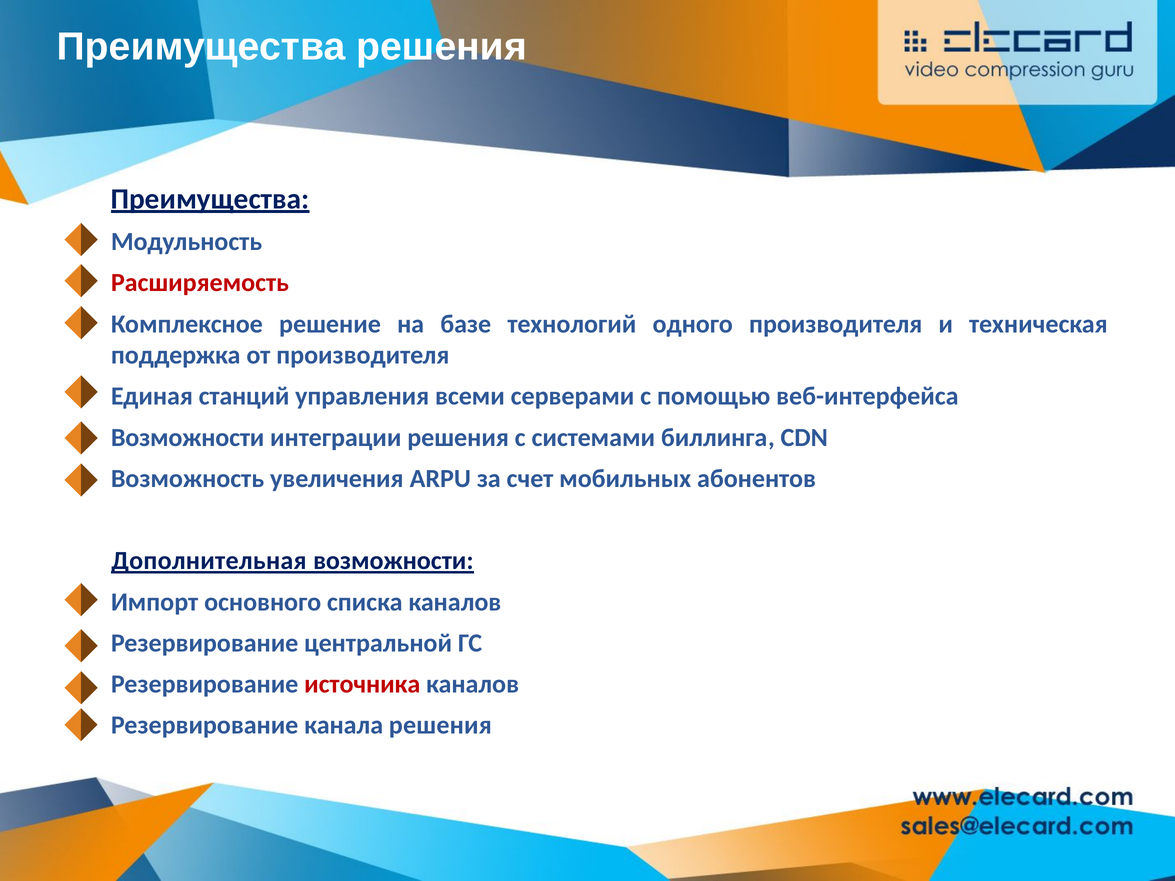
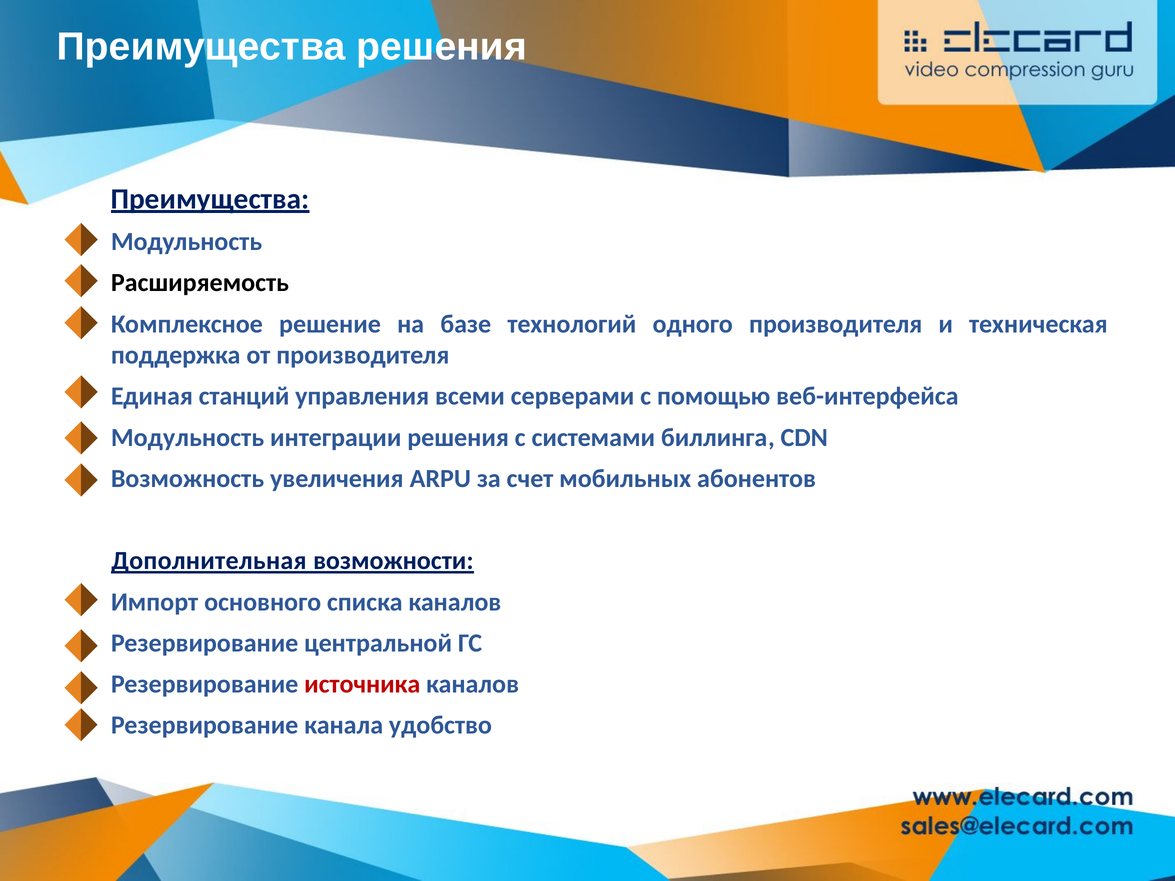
Расширяемость colour: red -> black (200, 283)
Возможности: Возможности -> Модульность (188, 438)
канала решения: решения -> удобство (440, 725)
